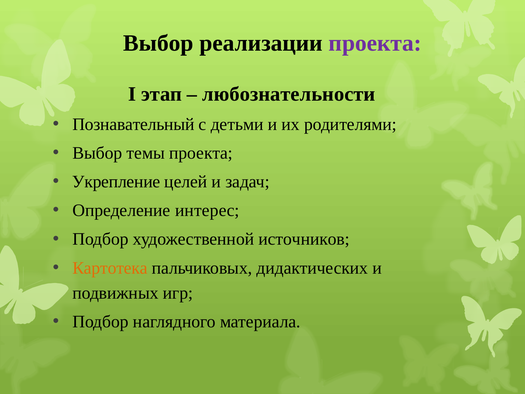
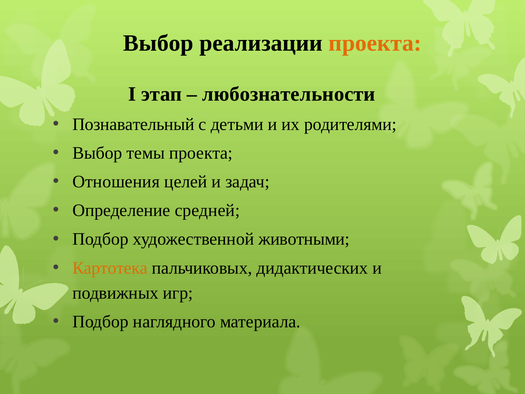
проекта colour: purple -> orange (375, 43)
Укрепление: Укрепление -> Отношения (116, 182)
интерес: интерес -> средней (207, 210)
источников: источников -> животными (304, 239)
